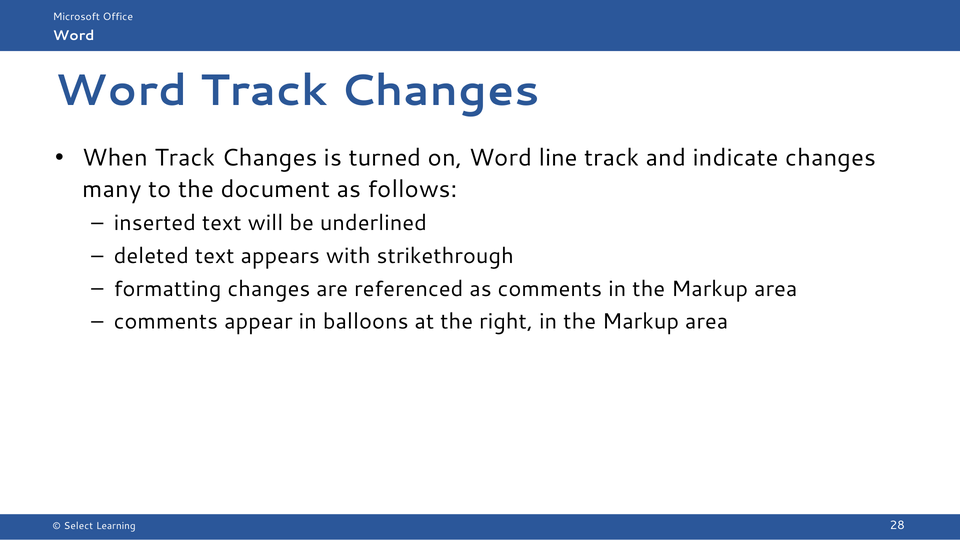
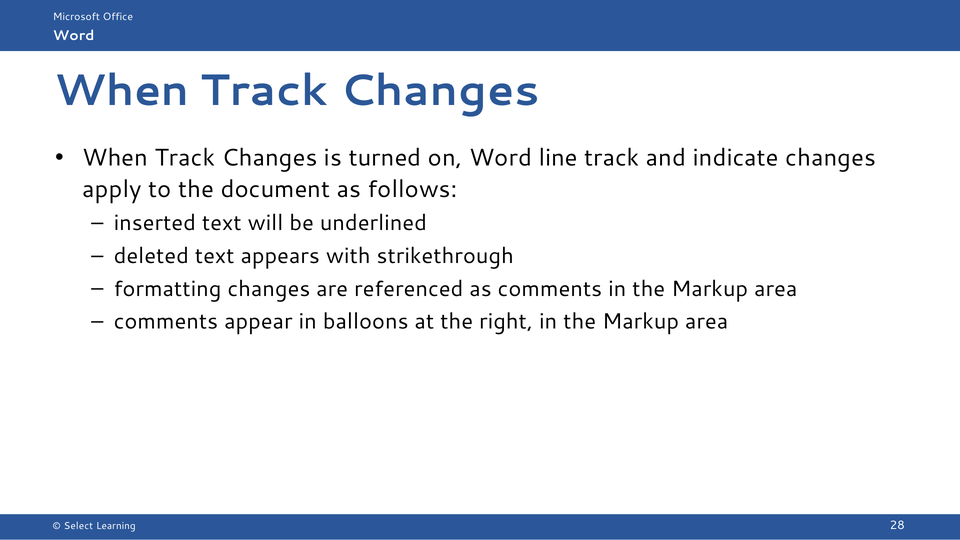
Word: Word -> When (122, 91)
many: many -> apply (112, 189)
